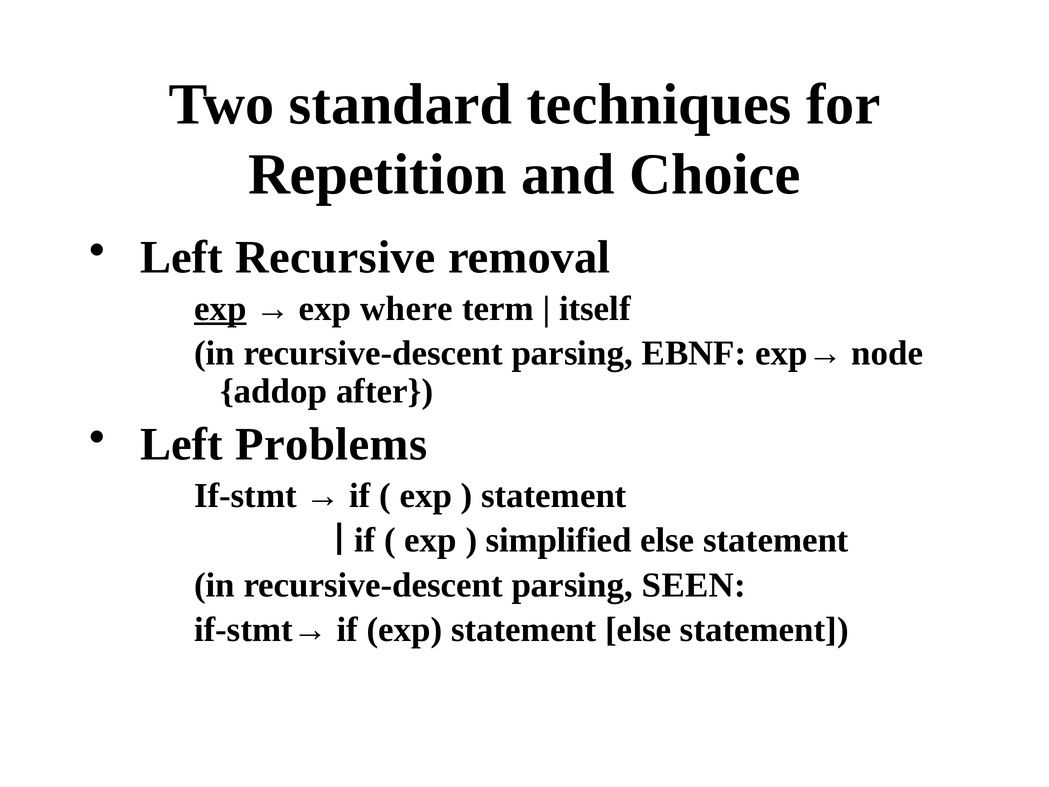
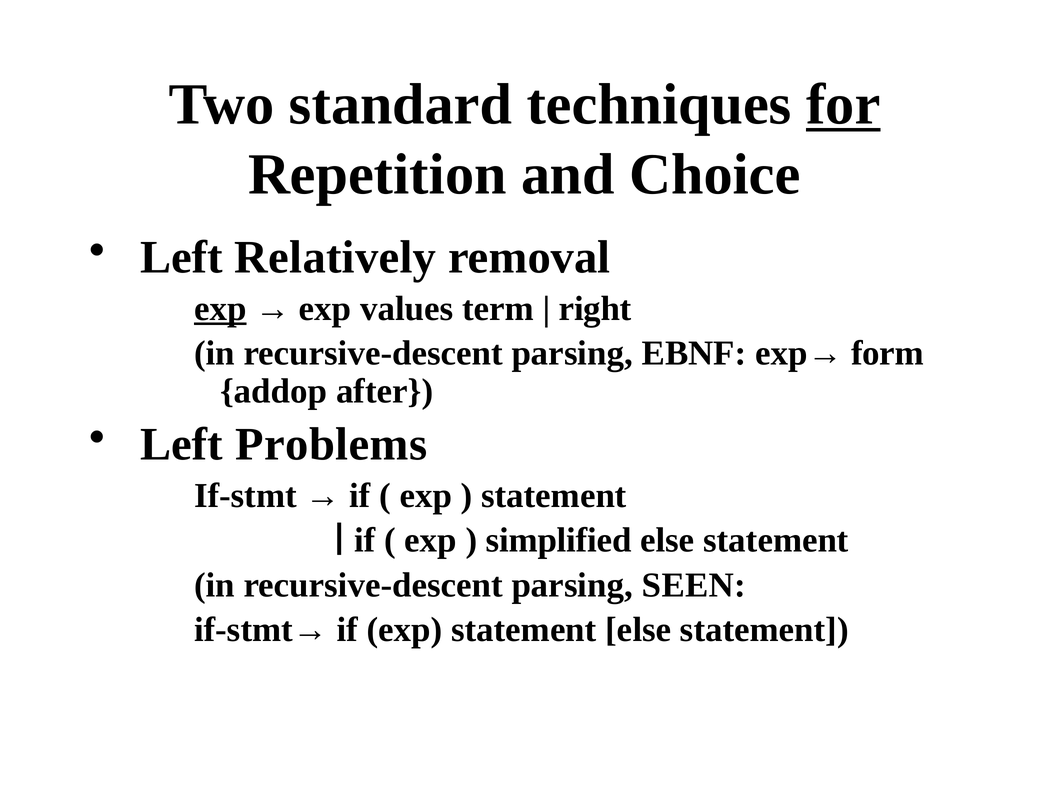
for underline: none -> present (843, 105)
Recursive: Recursive -> Relatively (335, 257)
where: where -> values (407, 309)
itself: itself -> right (595, 309)
node: node -> form (887, 353)
